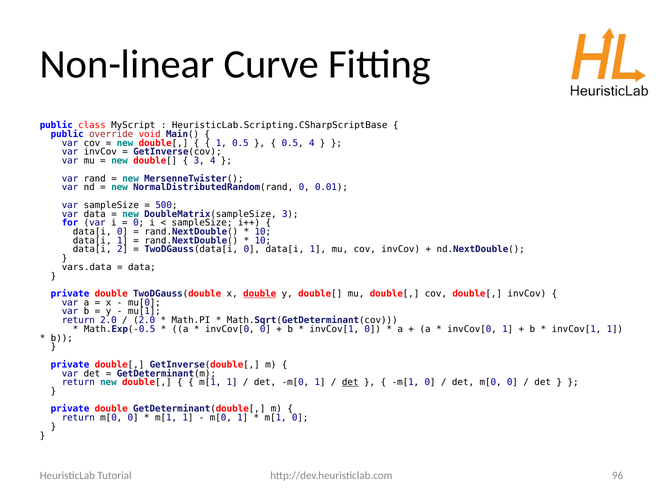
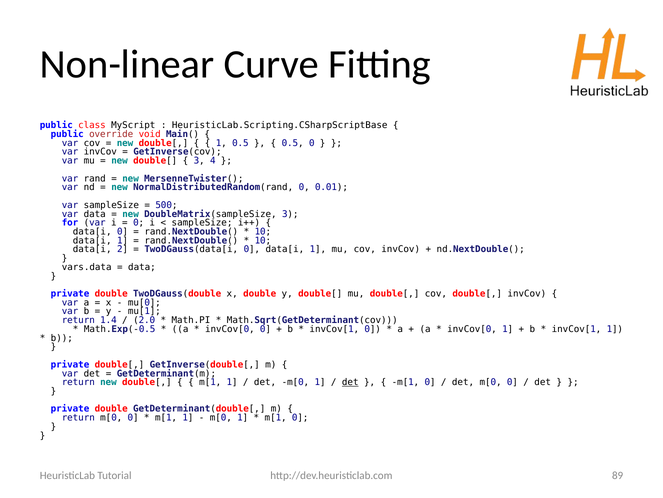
0.5 4: 4 -> 0 (312, 143)
double underline: present -> none (260, 293)
return 2.0: 2.0 -> 1.4 (108, 320)
96: 96 -> 89 (618, 475)
